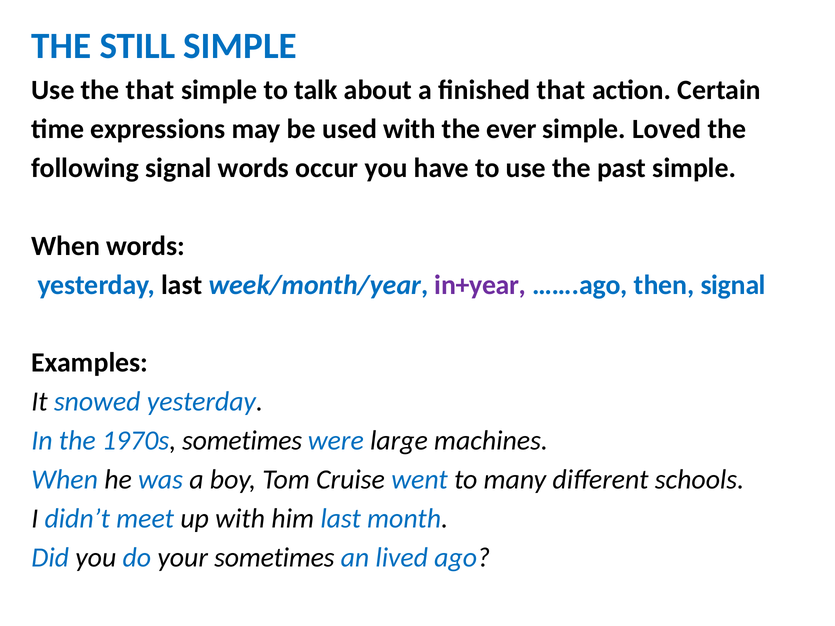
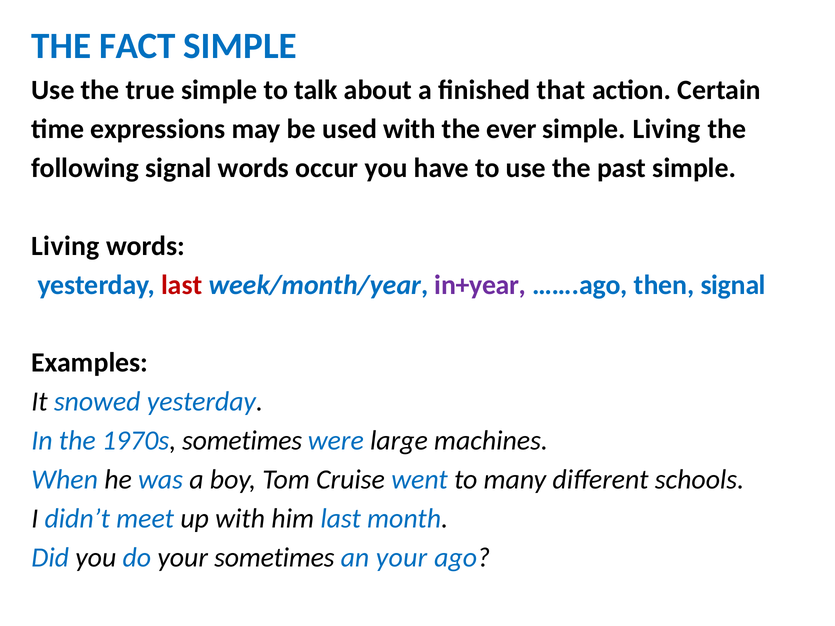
STILL: STILL -> FACT (137, 46)
the that: that -> true (150, 90)
Loved: Loved -> Living (667, 129)
When: When -> Living (65, 246)
last colour: black -> red (182, 285)
an lived: lived -> your (402, 558)
